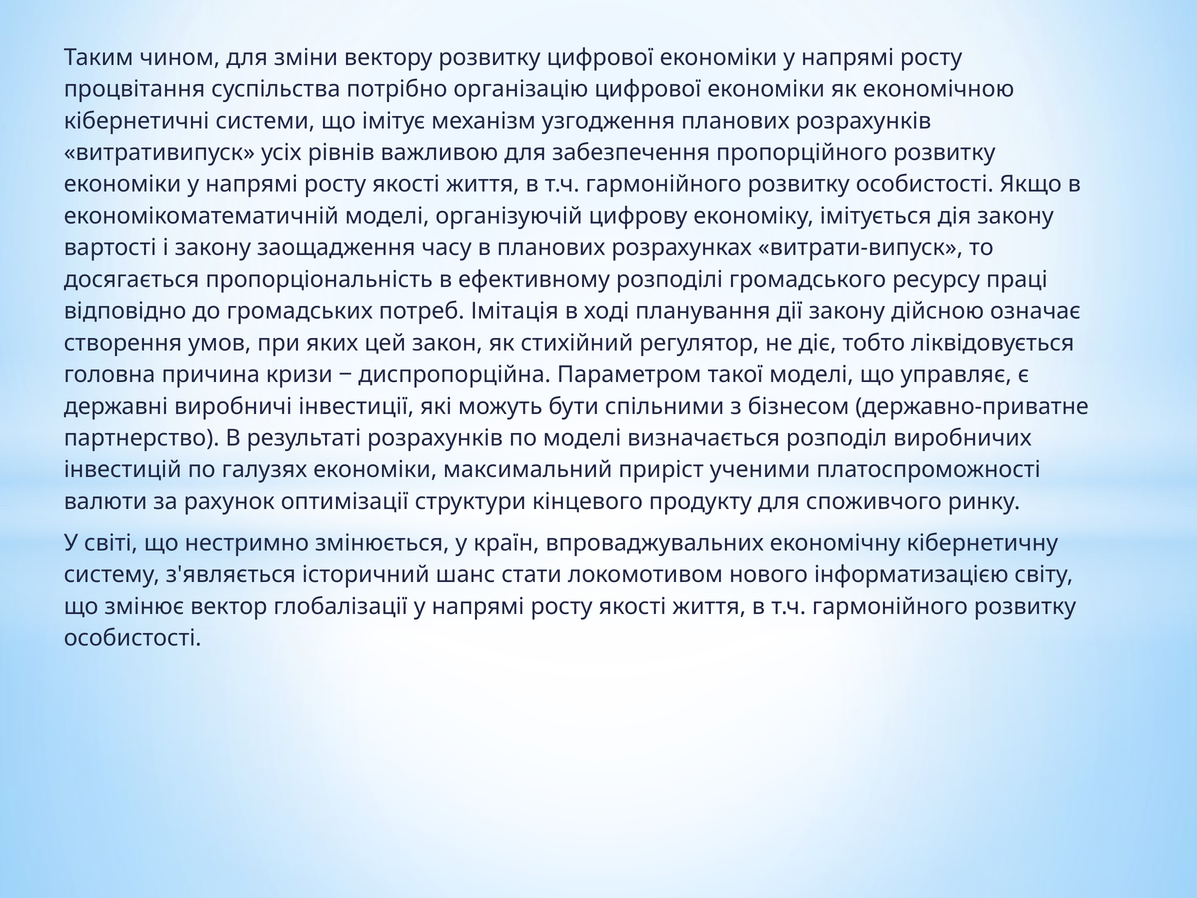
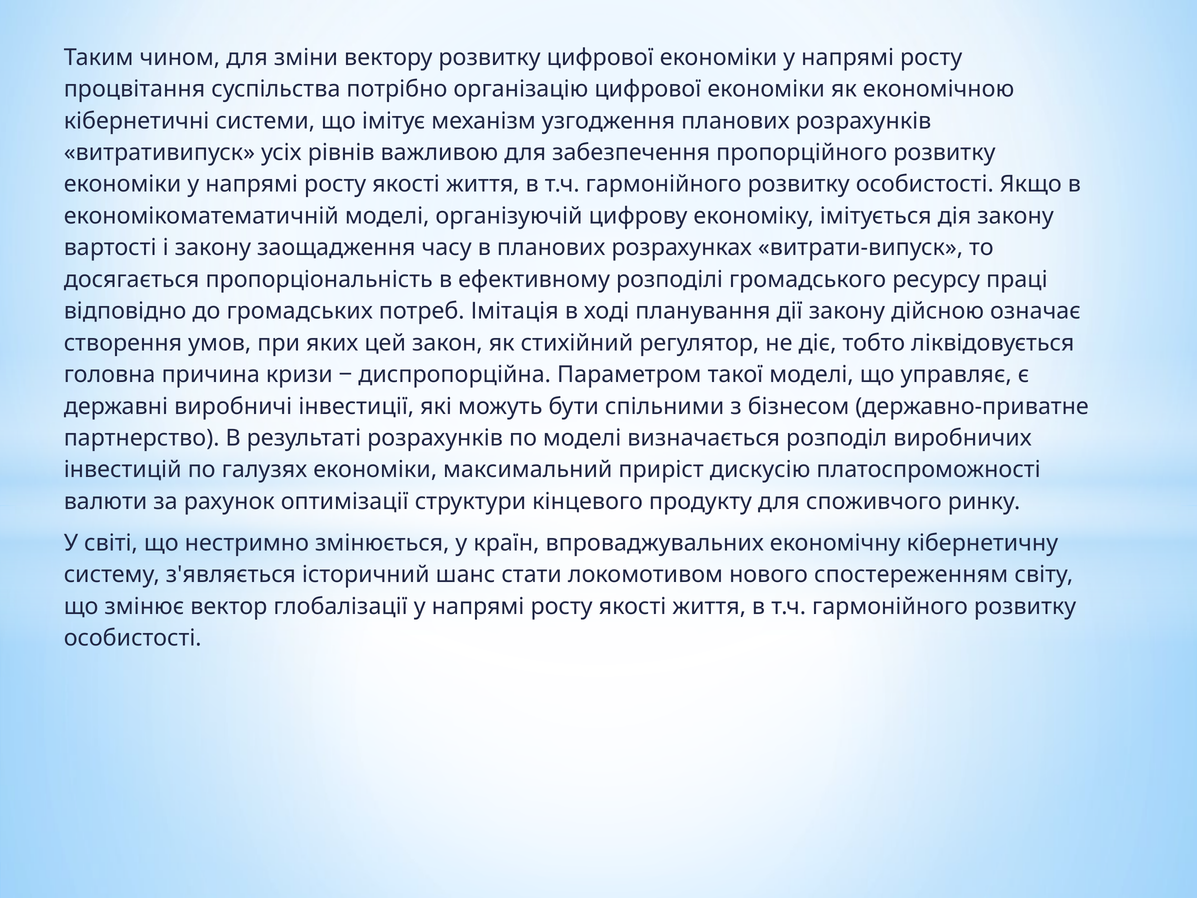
ученими: ученими -> дискусію (760, 470)
інформатизацією: інформатизацією -> спостереженням (911, 574)
